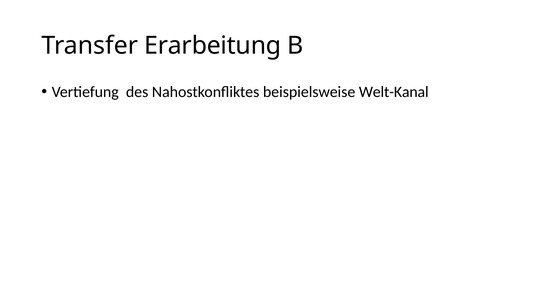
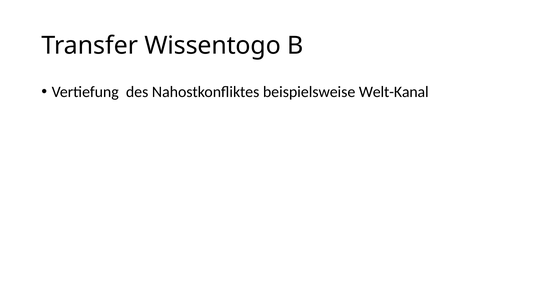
Erarbeitung: Erarbeitung -> Wissentogo (213, 46)
